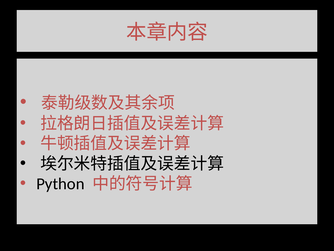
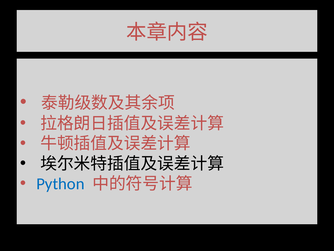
Python colour: black -> blue (60, 183)
